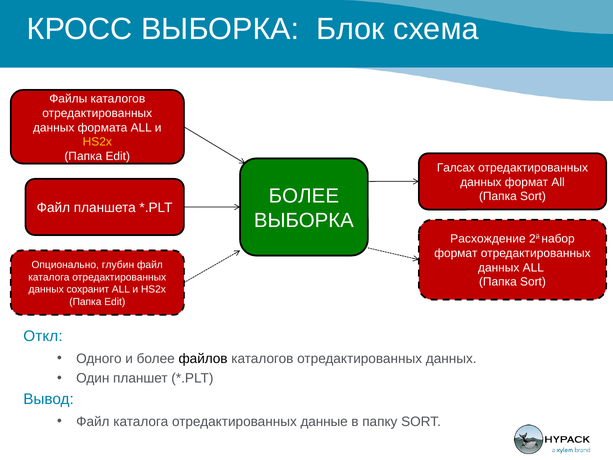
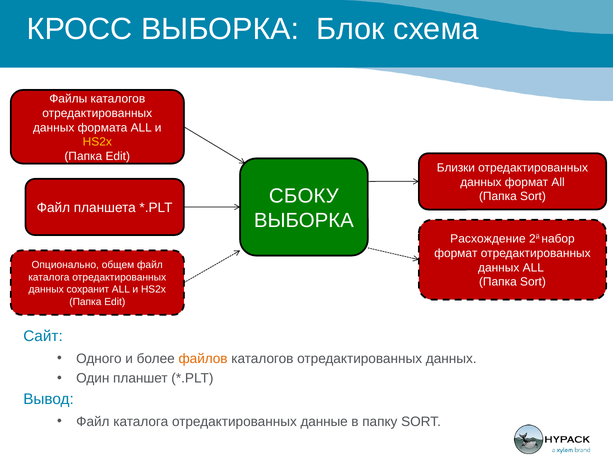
Галсах: Галсах -> Близки (456, 168)
БОЛЕЕ: БОЛЕЕ -> СБОКУ (304, 196)
глубин: глубин -> общем (118, 265)
Откл: Откл -> Сайт (43, 336)
файлов colour: black -> orange (203, 358)
